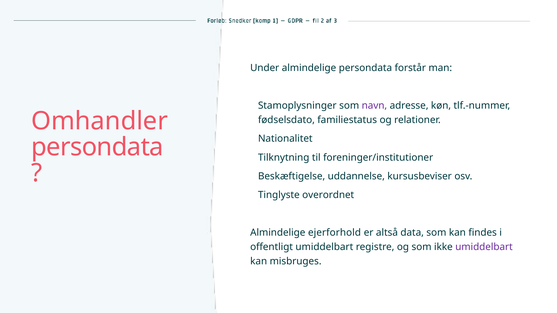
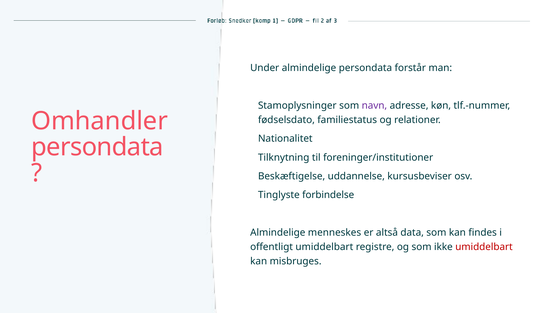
overordnet: overordnet -> forbindelse (328, 195)
ejerforhold: ejerforhold -> menneskes (335, 233)
umiddelbart colour: purple -> red (484, 247)
